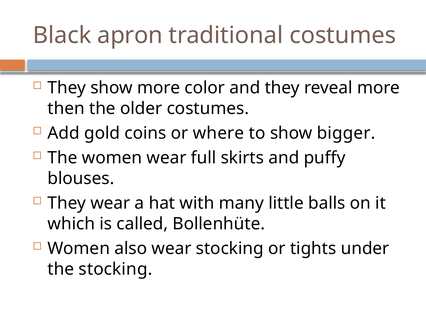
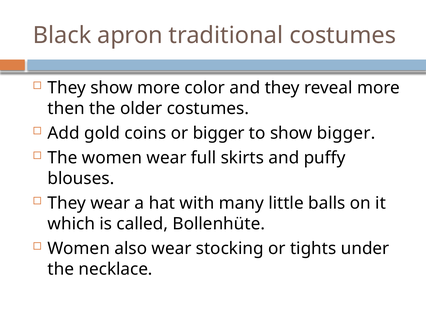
or where: where -> bigger (219, 133)
the stocking: stocking -> necklace (116, 269)
